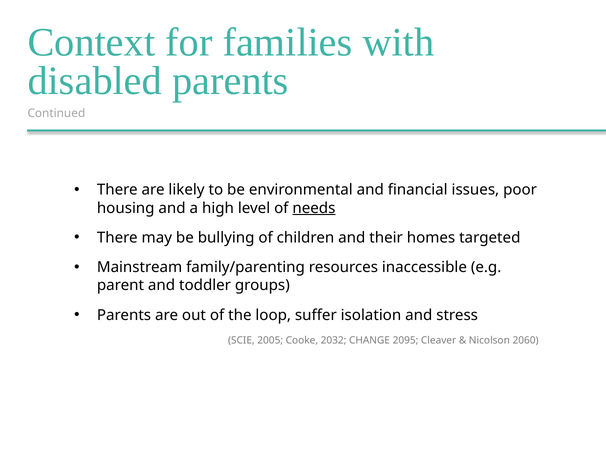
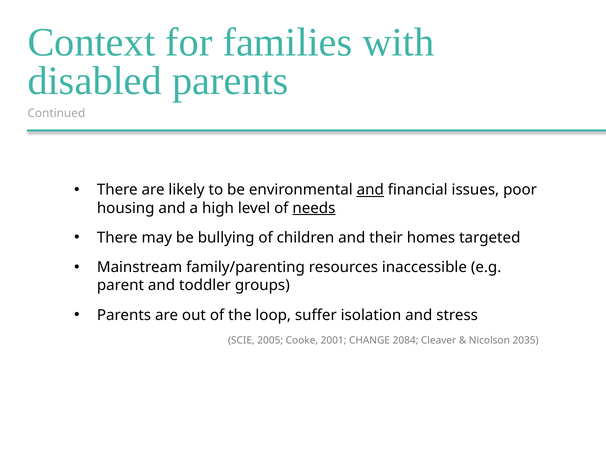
and underline: none -> present (370, 190)
2032: 2032 -> 2001 (334, 341)
2095: 2095 -> 2084 (406, 341)
2060: 2060 -> 2035 (526, 341)
